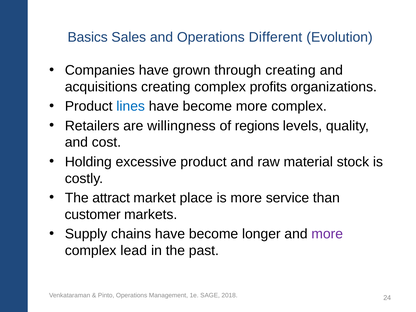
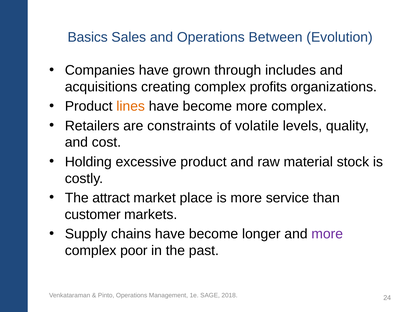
Different: Different -> Between (276, 37)
through creating: creating -> includes (291, 70)
lines colour: blue -> orange (131, 106)
willingness: willingness -> constraints (181, 126)
regions: regions -> volatile (257, 126)
lead: lead -> poor (134, 251)
